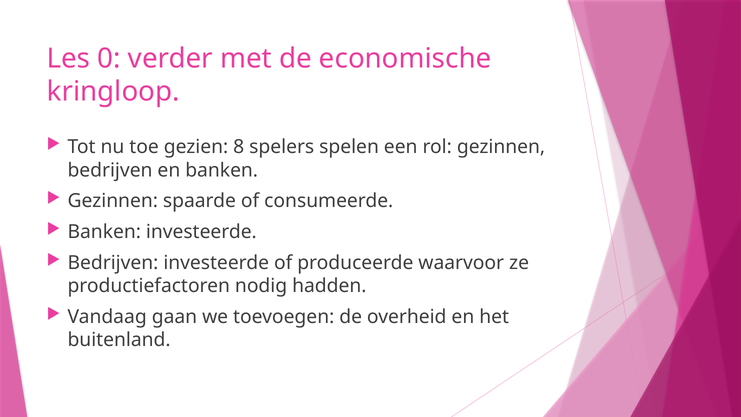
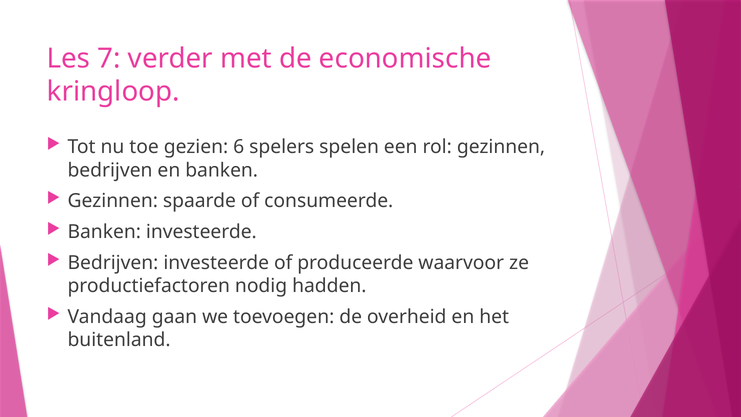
0: 0 -> 7 (109, 58)
8: 8 -> 6 (239, 147)
